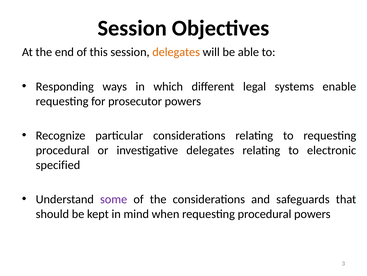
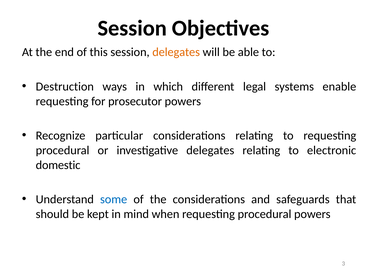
Responding: Responding -> Destruction (65, 86)
specified: specified -> domestic (58, 165)
some colour: purple -> blue (114, 199)
